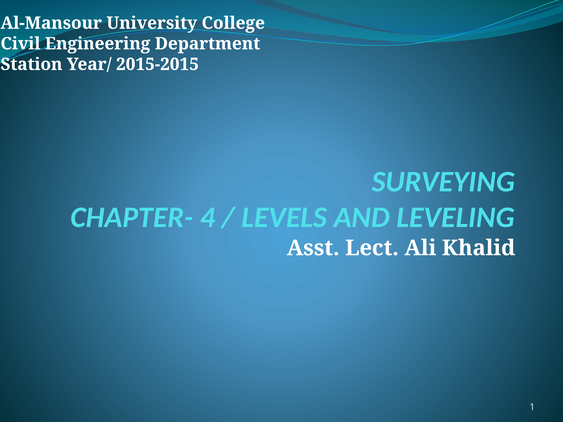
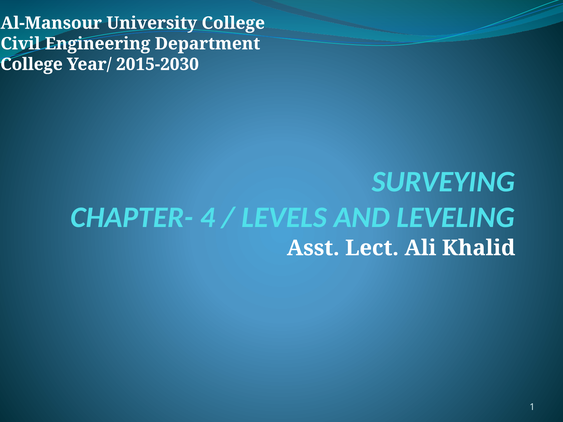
Station: Station -> College (32, 64)
2015-2015: 2015-2015 -> 2015-2030 (157, 64)
